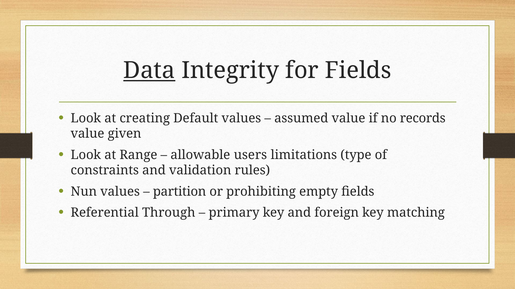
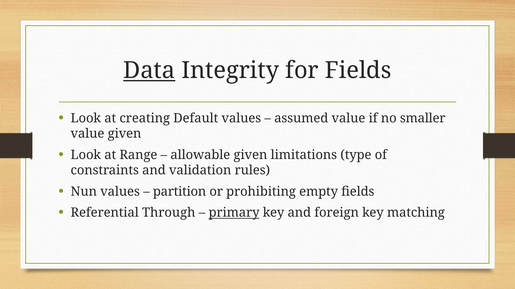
records: records -> smaller (423, 119)
allowable users: users -> given (250, 155)
primary underline: none -> present (234, 213)
